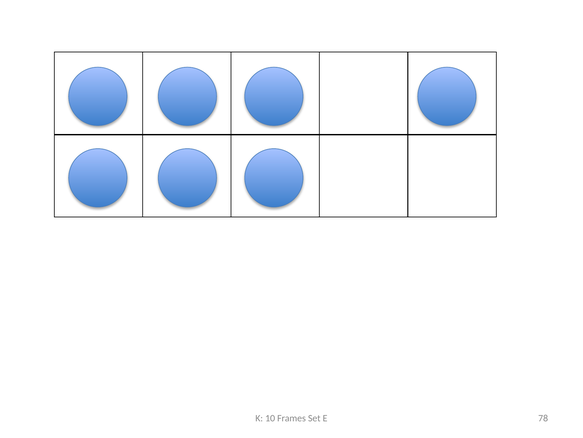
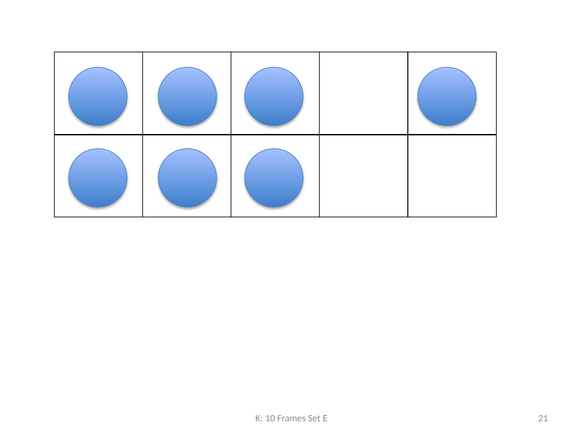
78: 78 -> 21 (543, 417)
